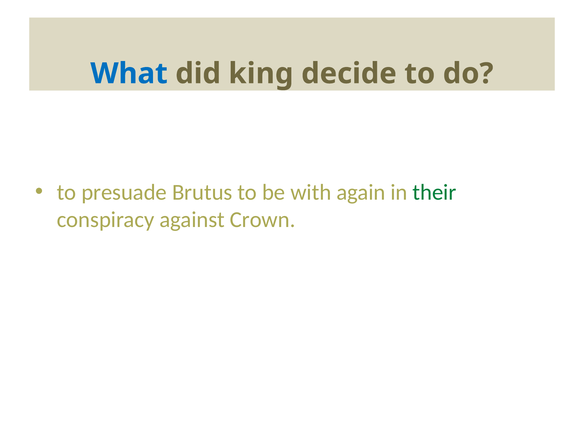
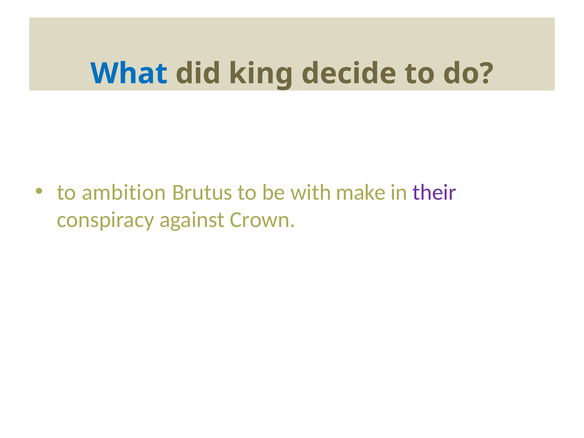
presuade: presuade -> ambition (124, 192)
again: again -> make (361, 192)
their colour: green -> purple (435, 192)
